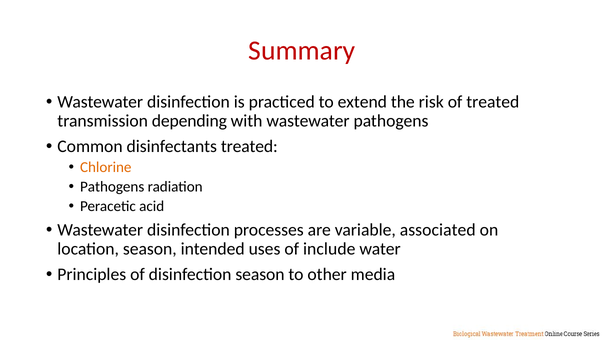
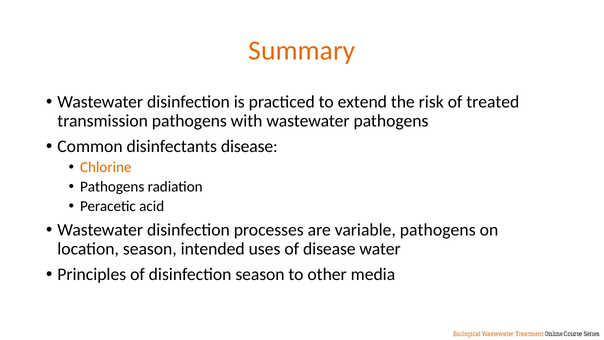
Summary colour: red -> orange (302, 51)
transmission depending: depending -> pathogens (189, 121)
disinfectants treated: treated -> disease (249, 146)
variable associated: associated -> pathogens (438, 230)
of include: include -> disease (329, 249)
